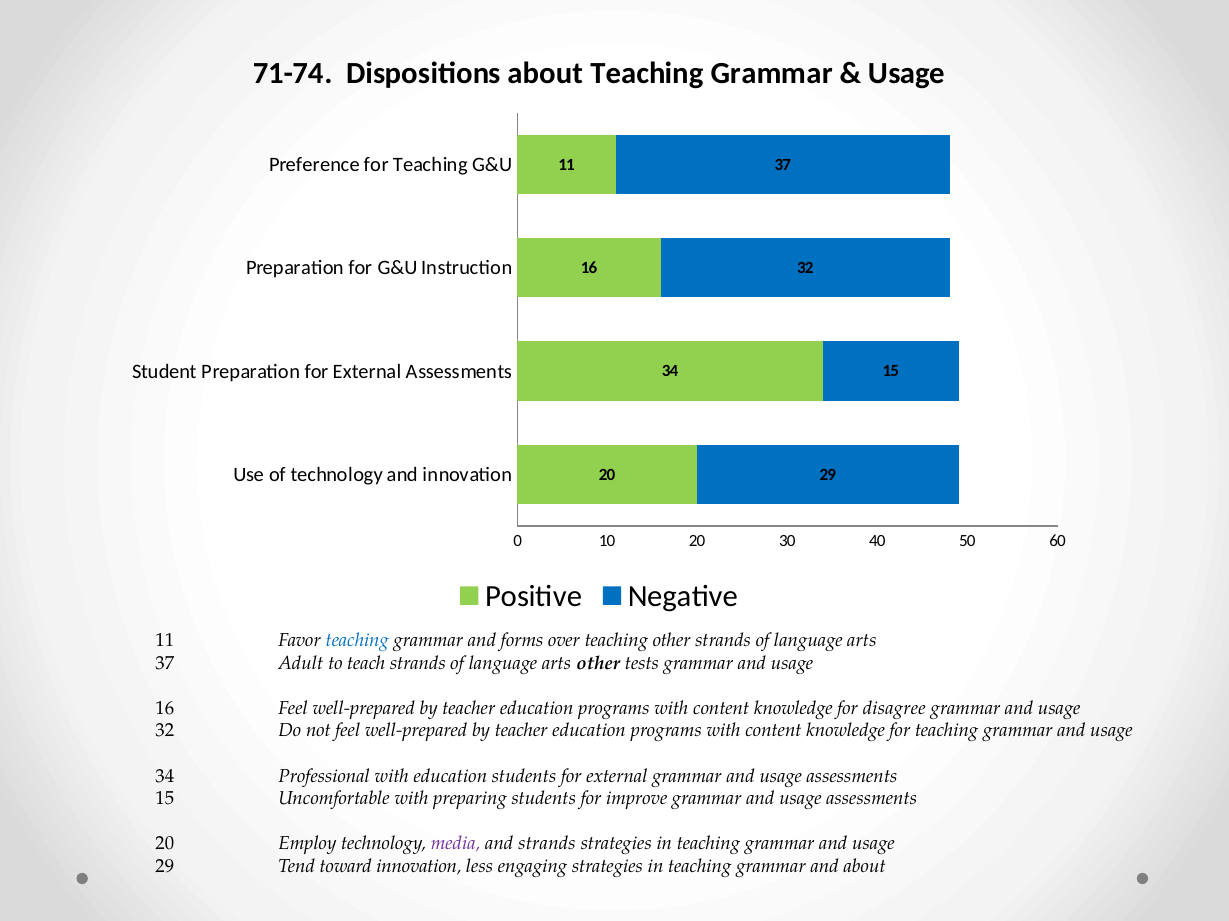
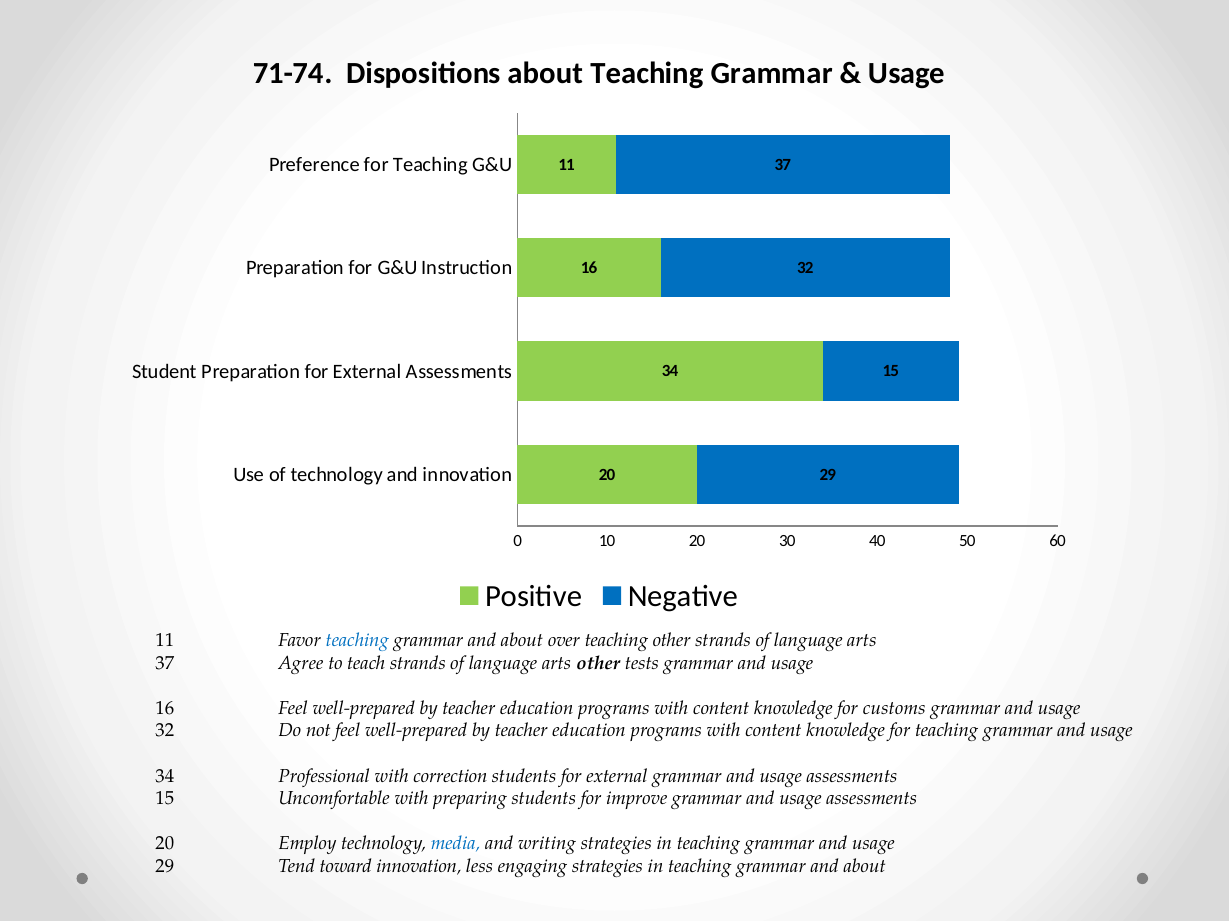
forms: forms -> about (522, 641)
Adult: Adult -> Agree (301, 664)
disagree: disagree -> customs (894, 709)
with education: education -> correction (451, 776)
media colour: purple -> blue (456, 844)
and strands: strands -> writing (547, 844)
